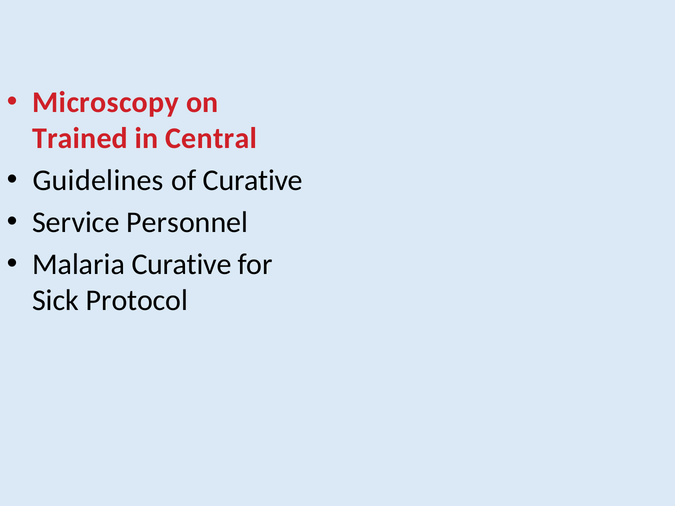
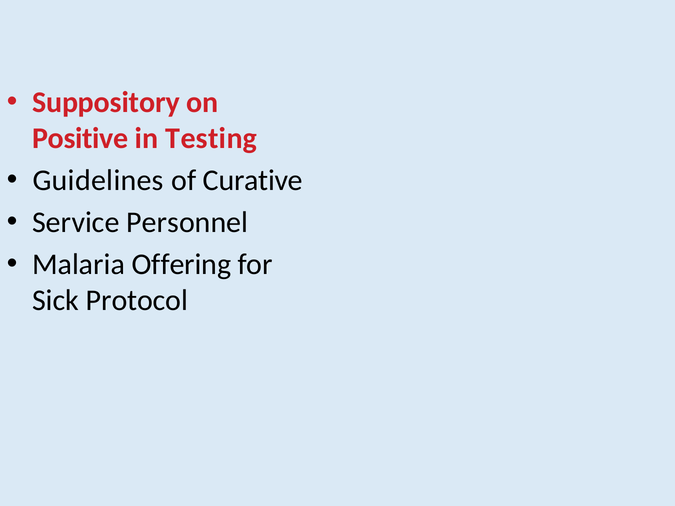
Microscopy: Microscopy -> Suppository (106, 102)
Trained: Trained -> Positive (80, 138)
Central: Central -> Testing (211, 138)
Malaria Curative: Curative -> Offering (181, 264)
